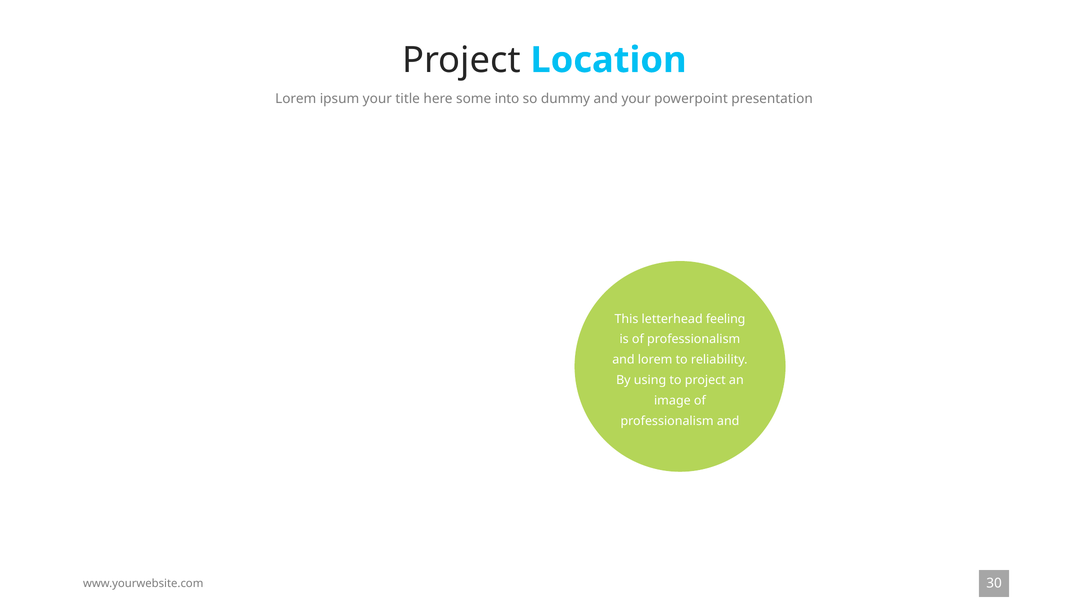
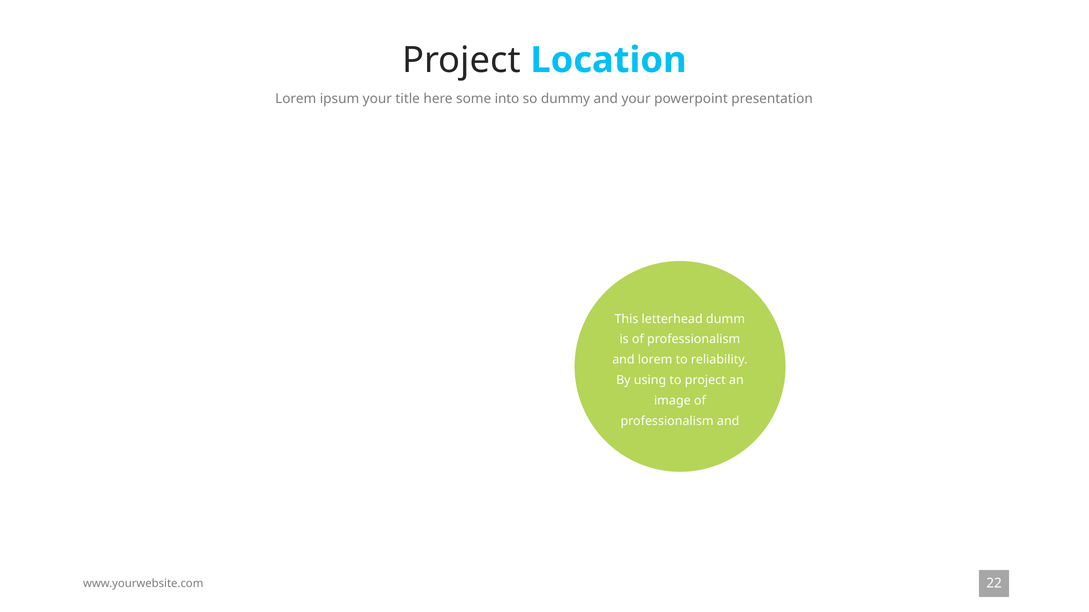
feeling: feeling -> dumm (726, 319)
30: 30 -> 22 (994, 584)
